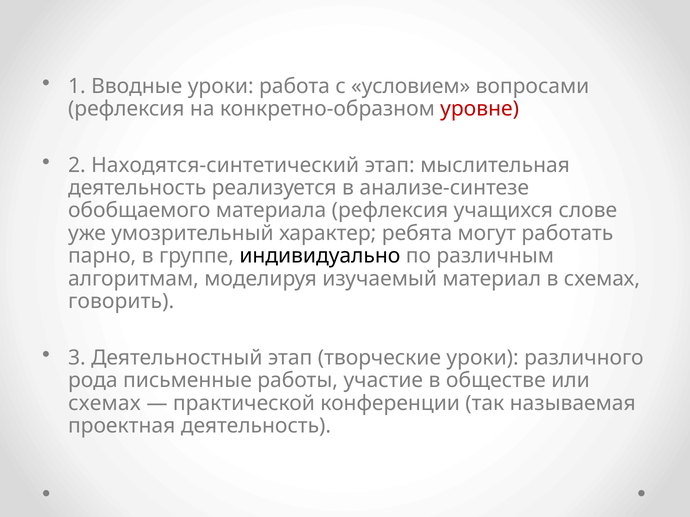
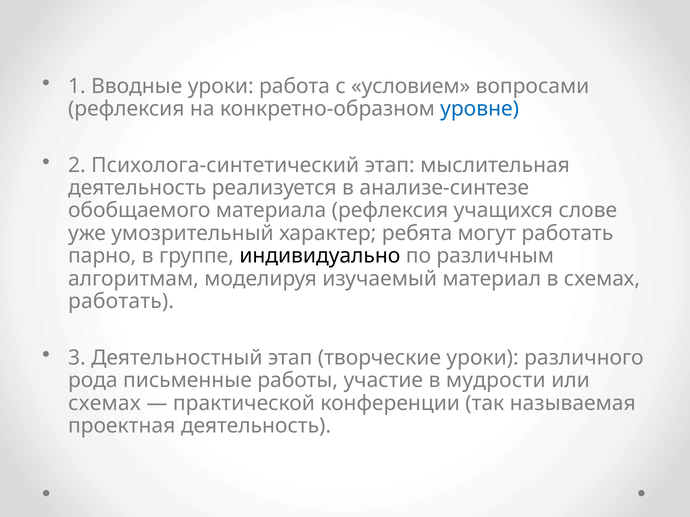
уровне colour: red -> blue (480, 109)
Находятся-синтетический: Находятся-синтетический -> Психолога-синтетический (225, 165)
говорить: говорить -> работать (121, 302)
обществе: обществе -> мудрости (496, 381)
